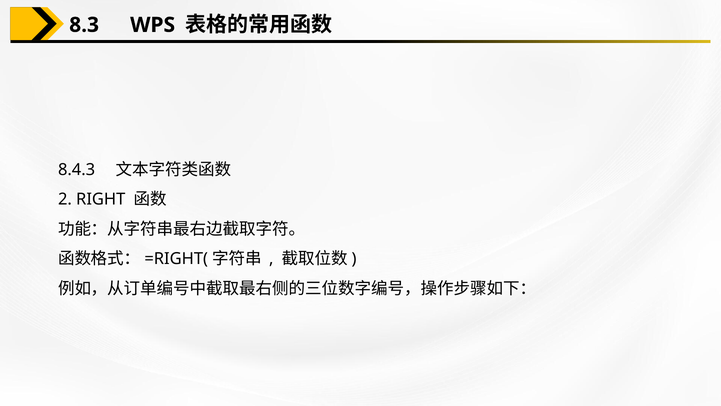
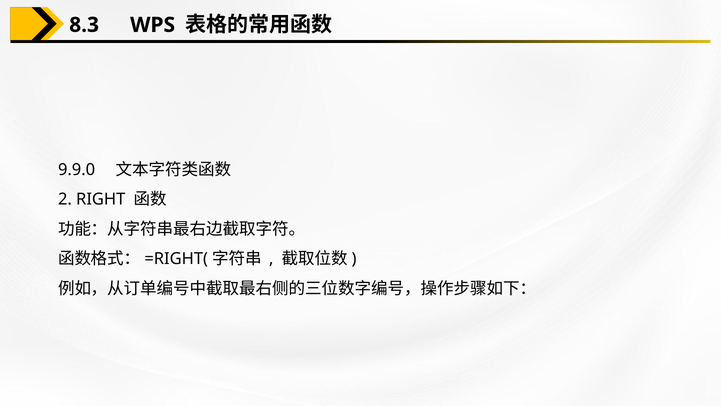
8.4.3: 8.4.3 -> 9.9.0 (77, 169)
